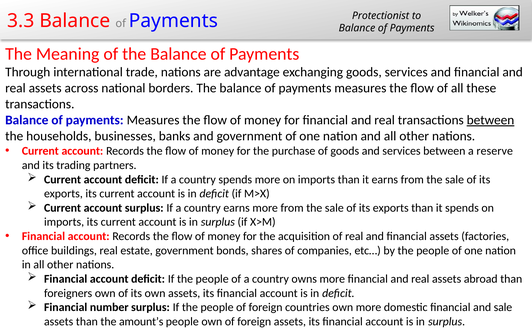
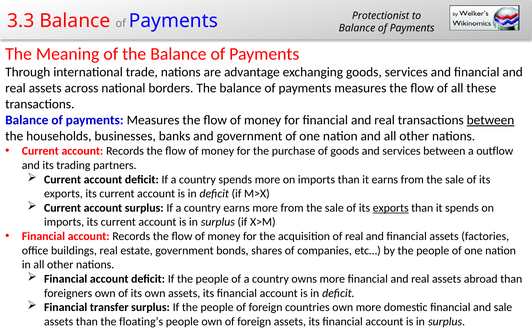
reserve: reserve -> outflow (495, 151)
exports underline: none -> present (391, 208)
number: number -> transfer (109, 307)
amount’s: amount’s -> floating’s (141, 321)
